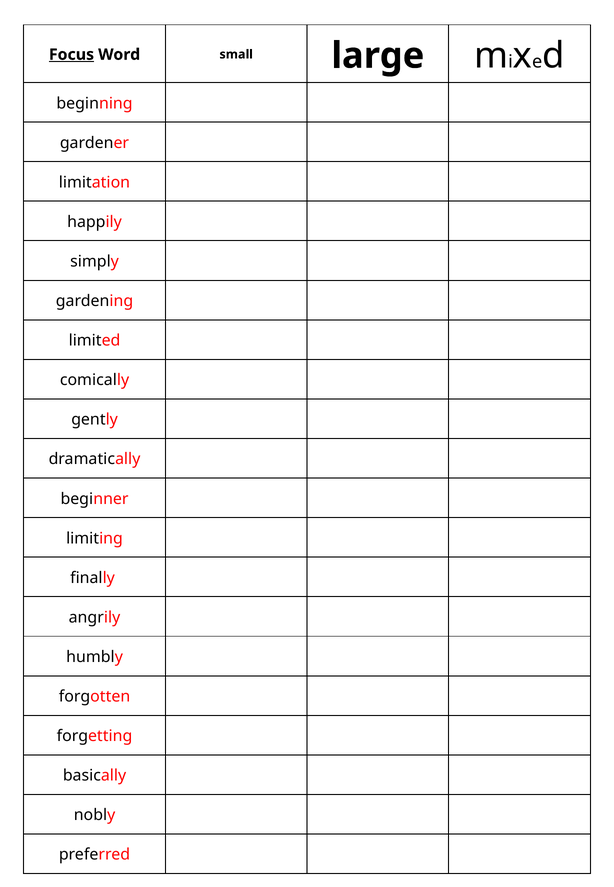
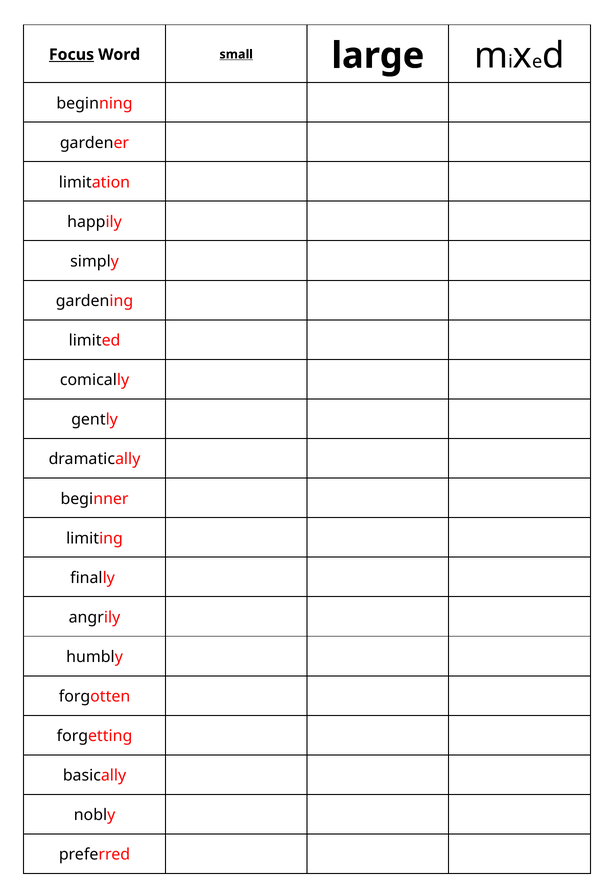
small underline: none -> present (236, 54)
